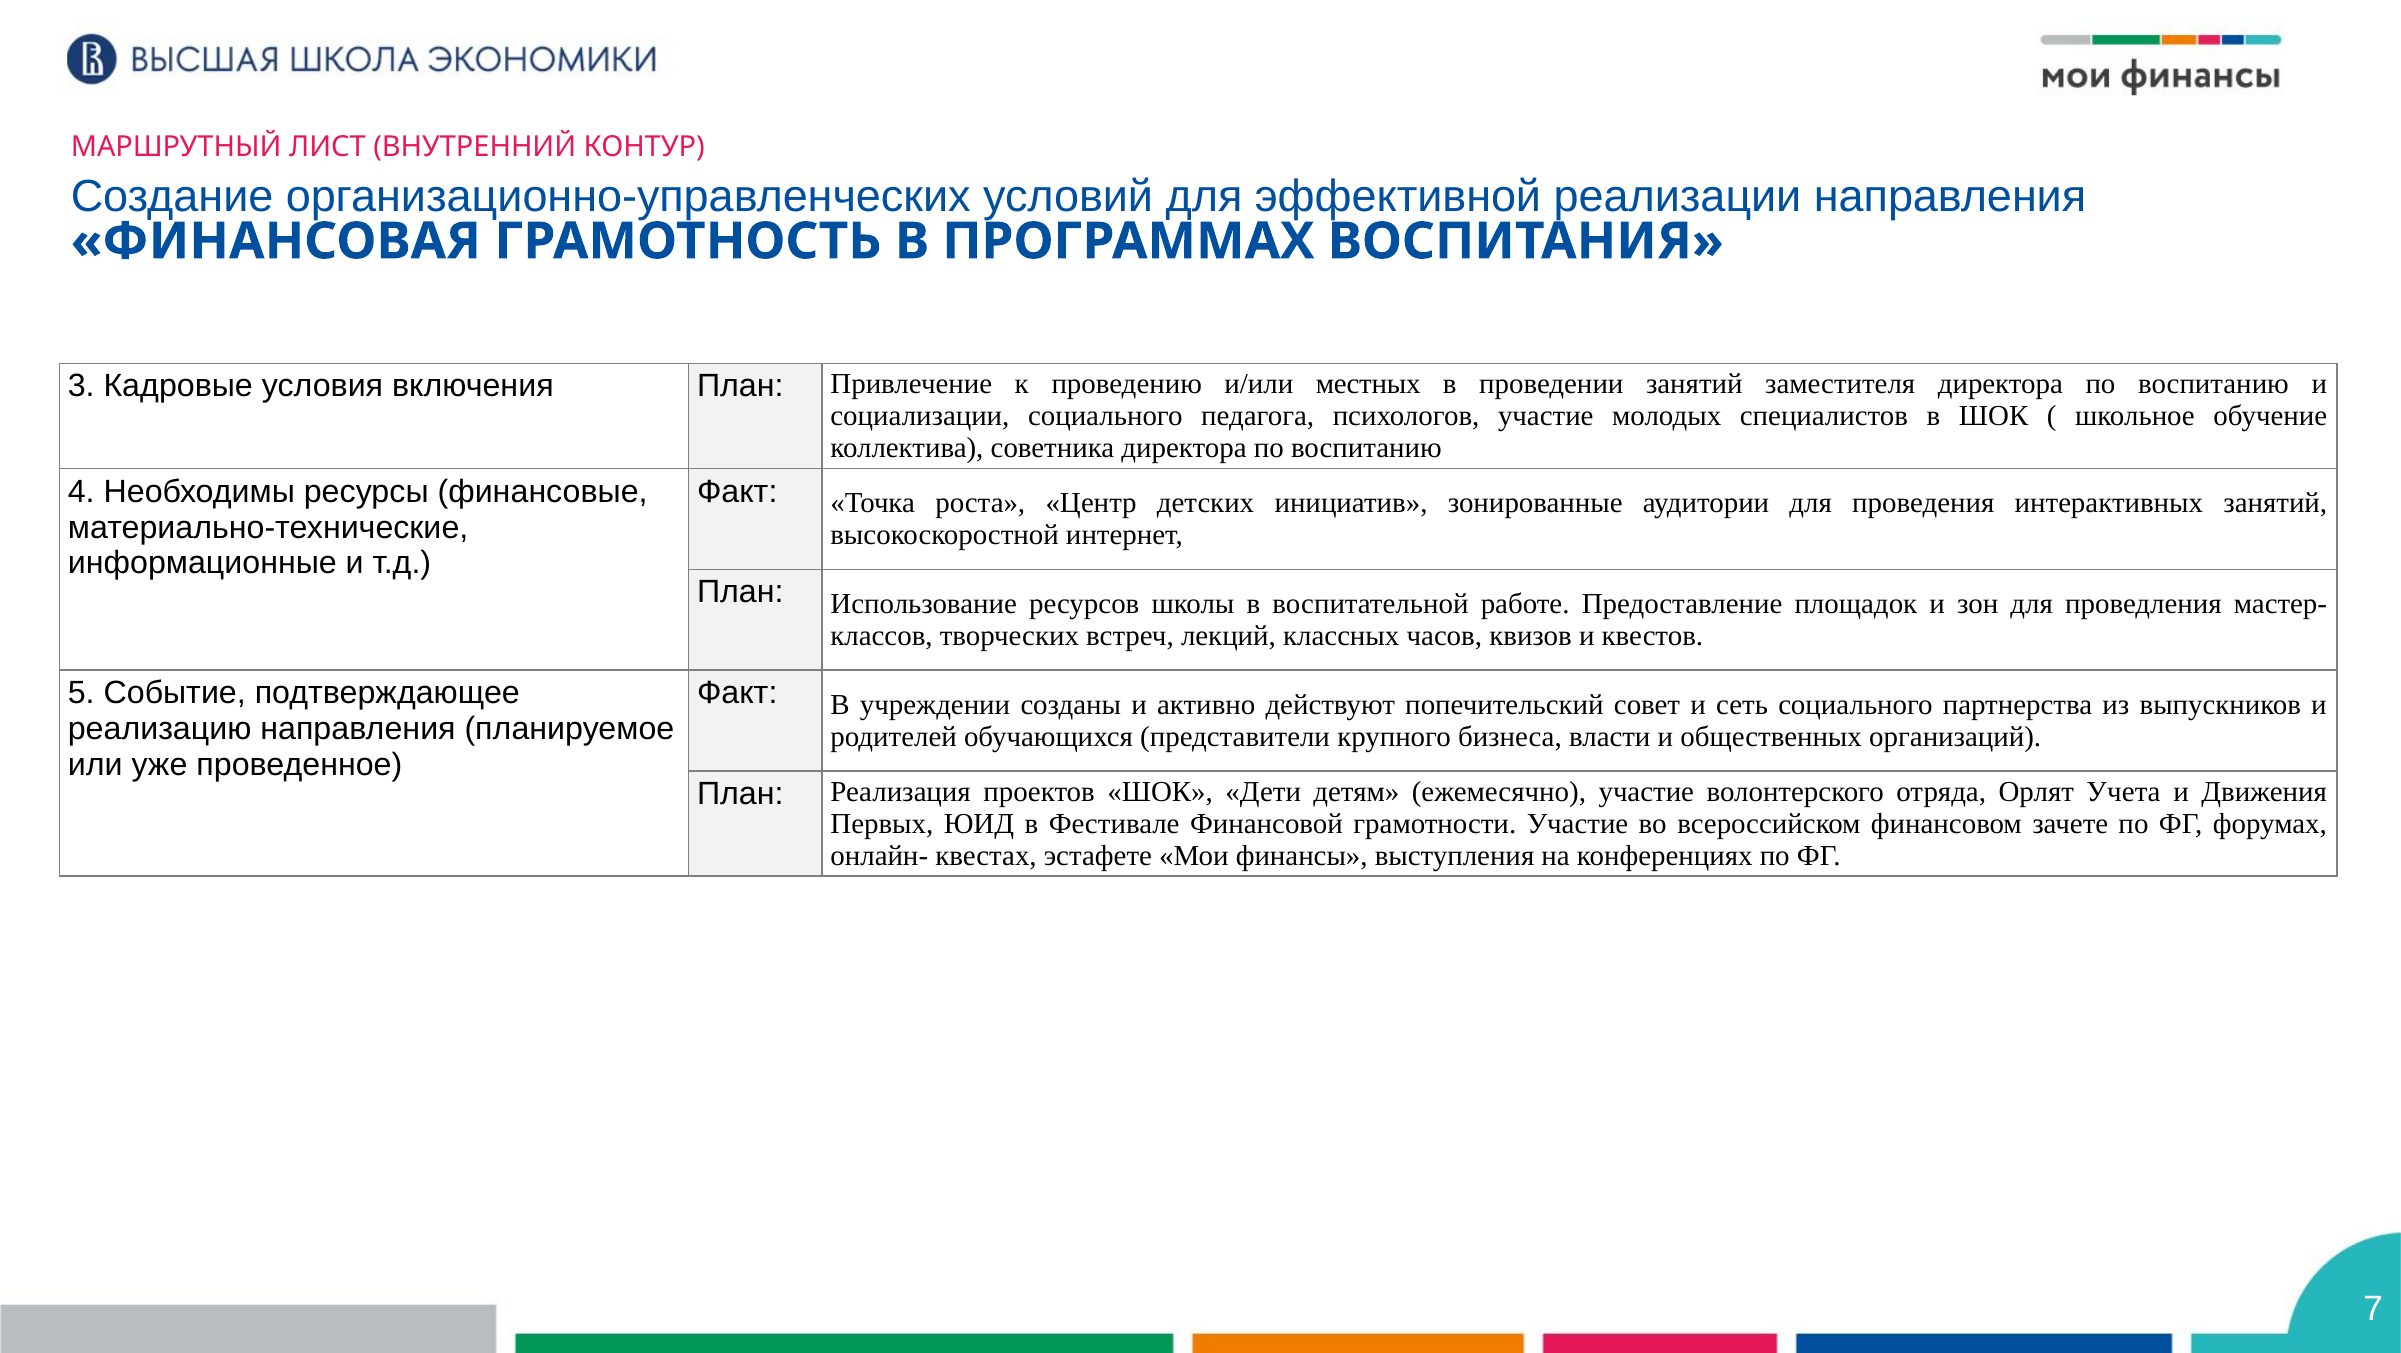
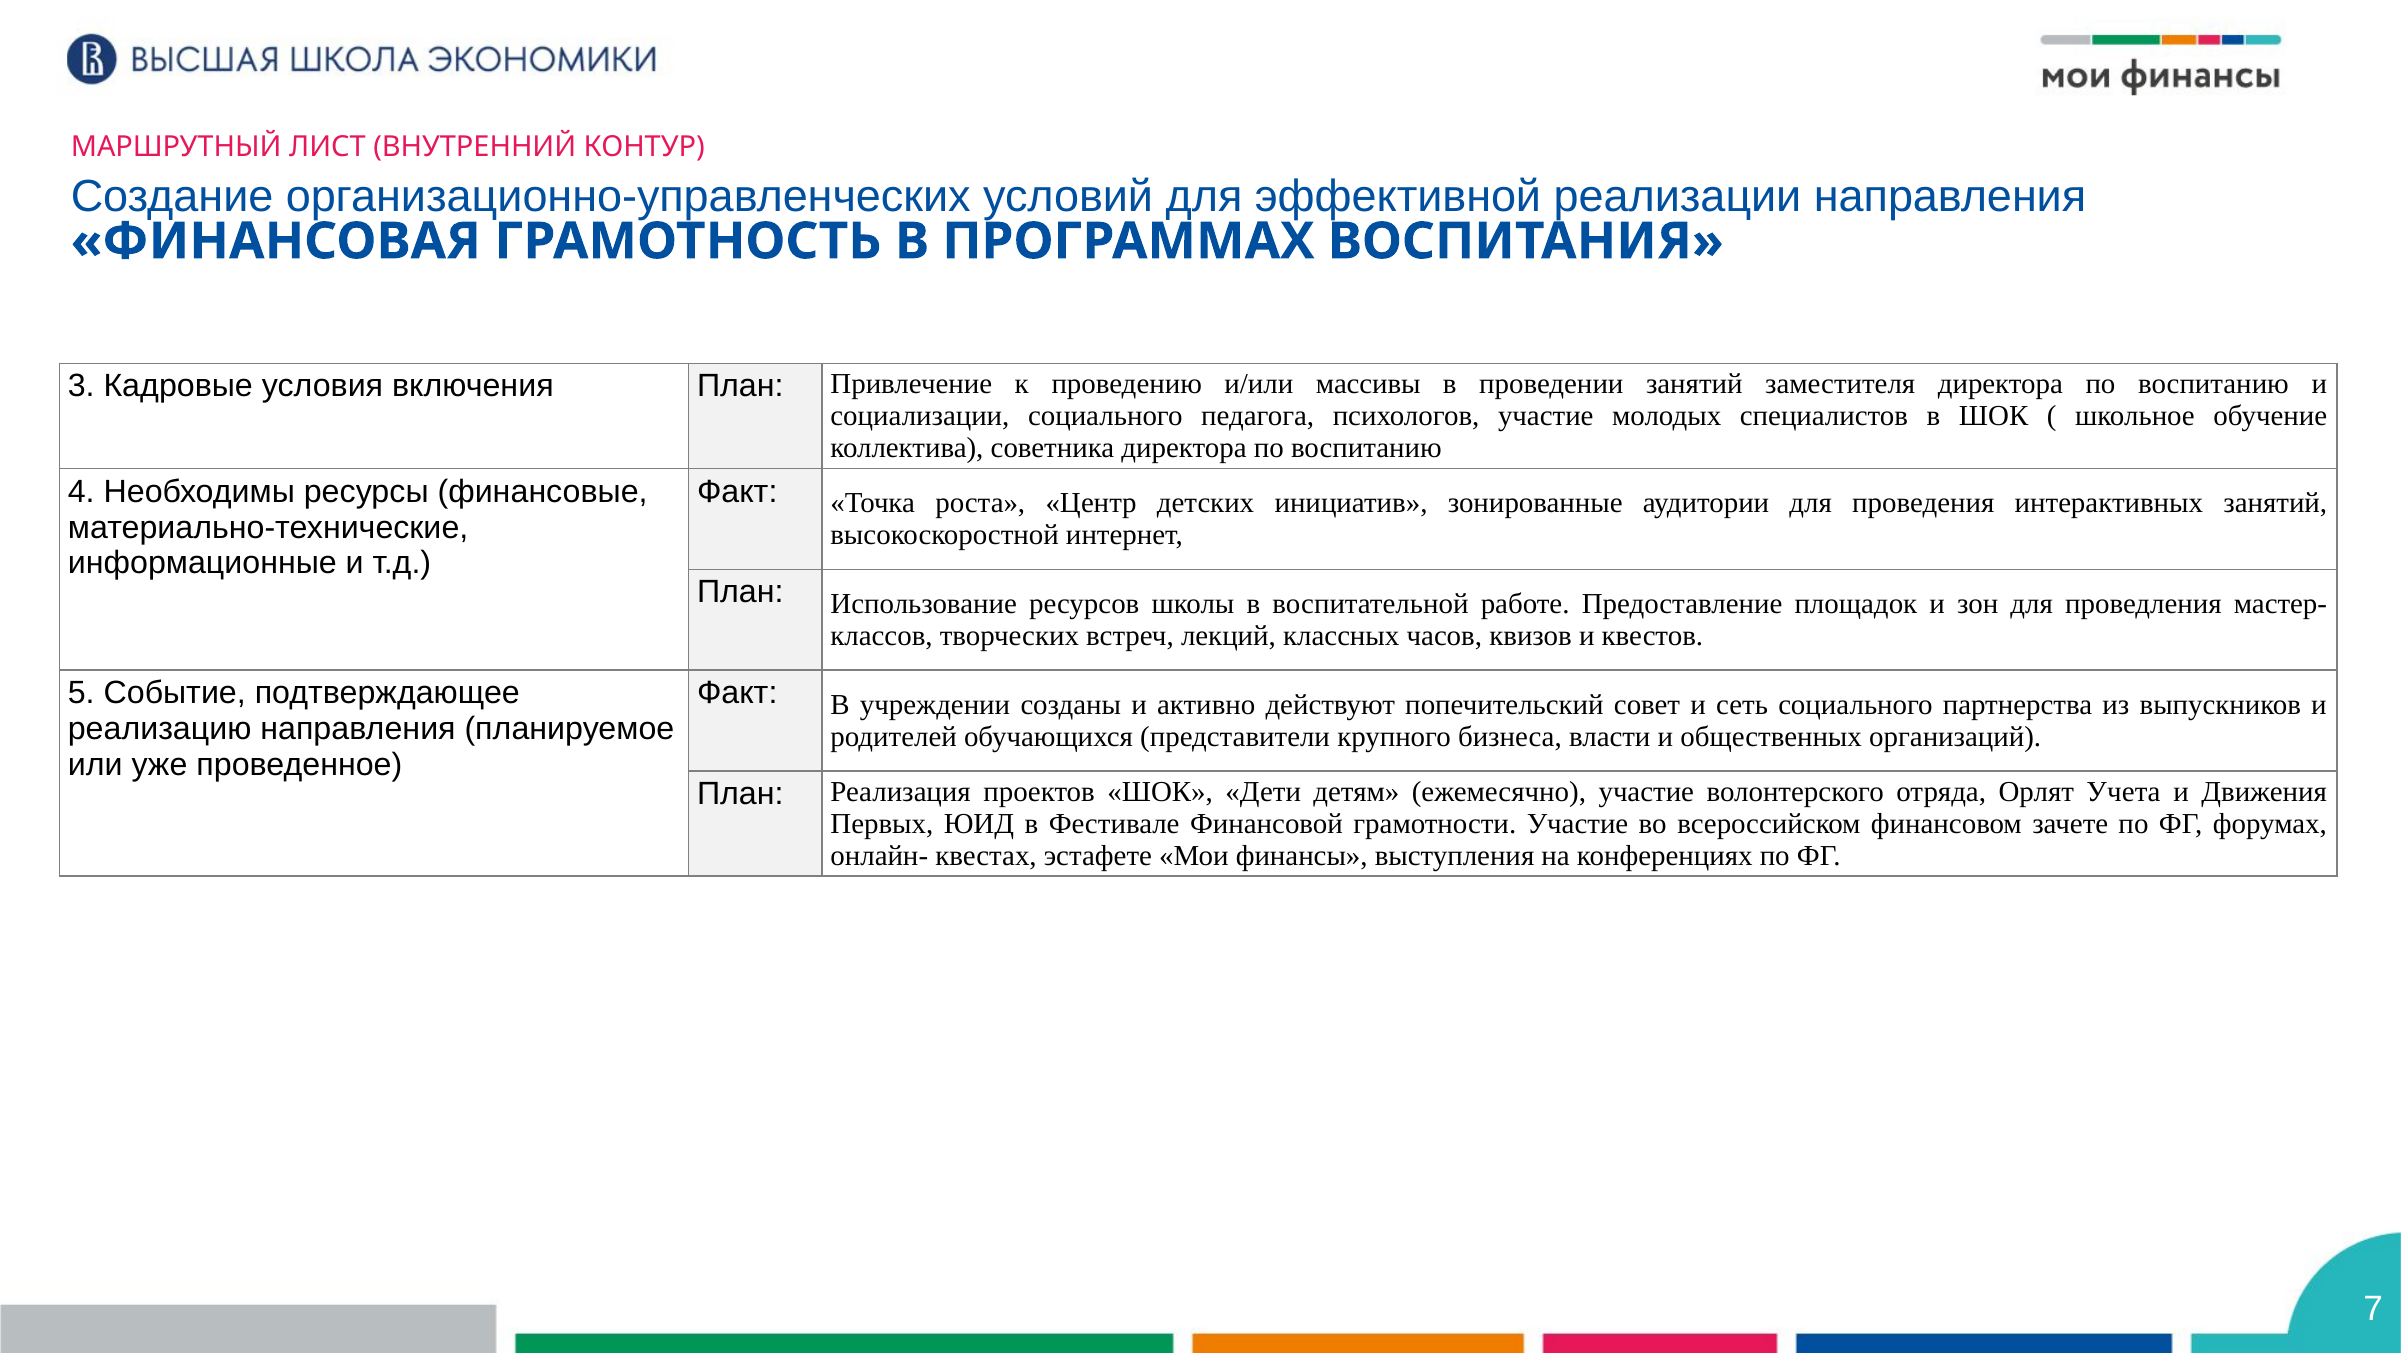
местных: местных -> массивы (1368, 384)
